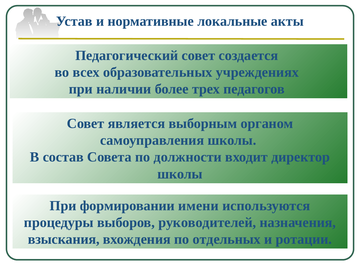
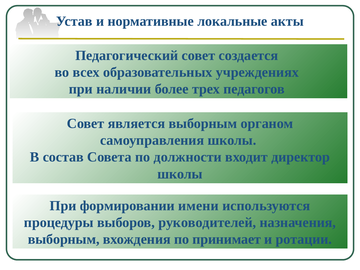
взыскания: взыскания -> выборным (64, 239)
отдельных: отдельных -> принимает (227, 239)
